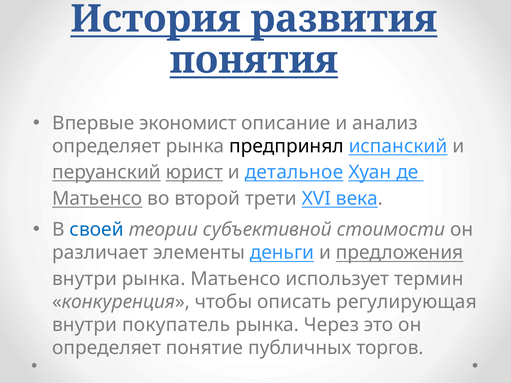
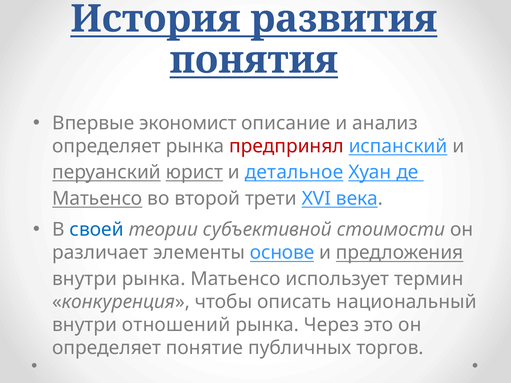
предпринял colour: black -> red (286, 146)
деньги: деньги -> основе (282, 253)
регулирующая: регулирующая -> национальный (407, 302)
покупатель: покупатель -> отношений (176, 325)
